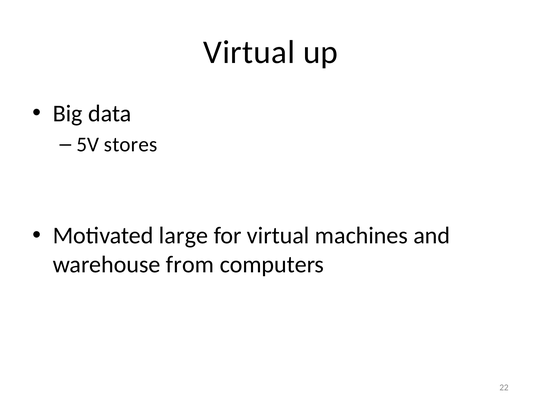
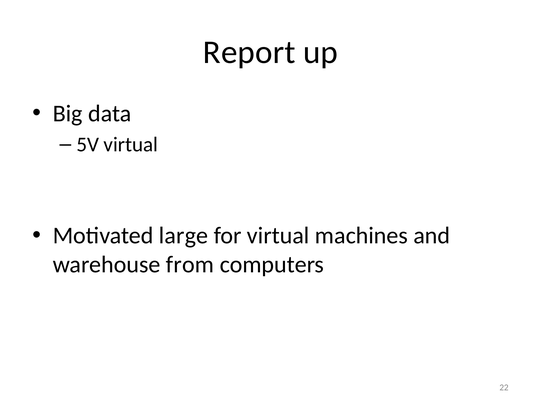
Virtual: Virtual -> Report (249, 52)
5V stores: stores -> virtual (131, 145)
